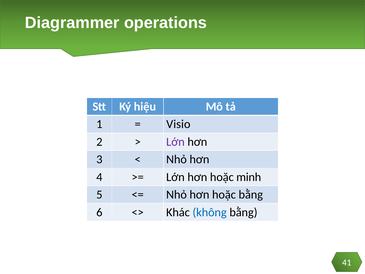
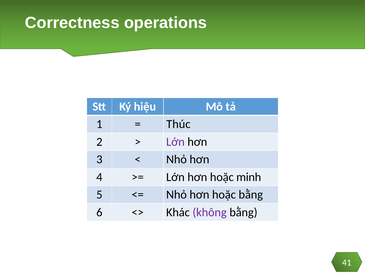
Diagrammer: Diagrammer -> Correctness (72, 23)
Visio: Visio -> Thúc (178, 124)
không colour: blue -> purple (210, 212)
